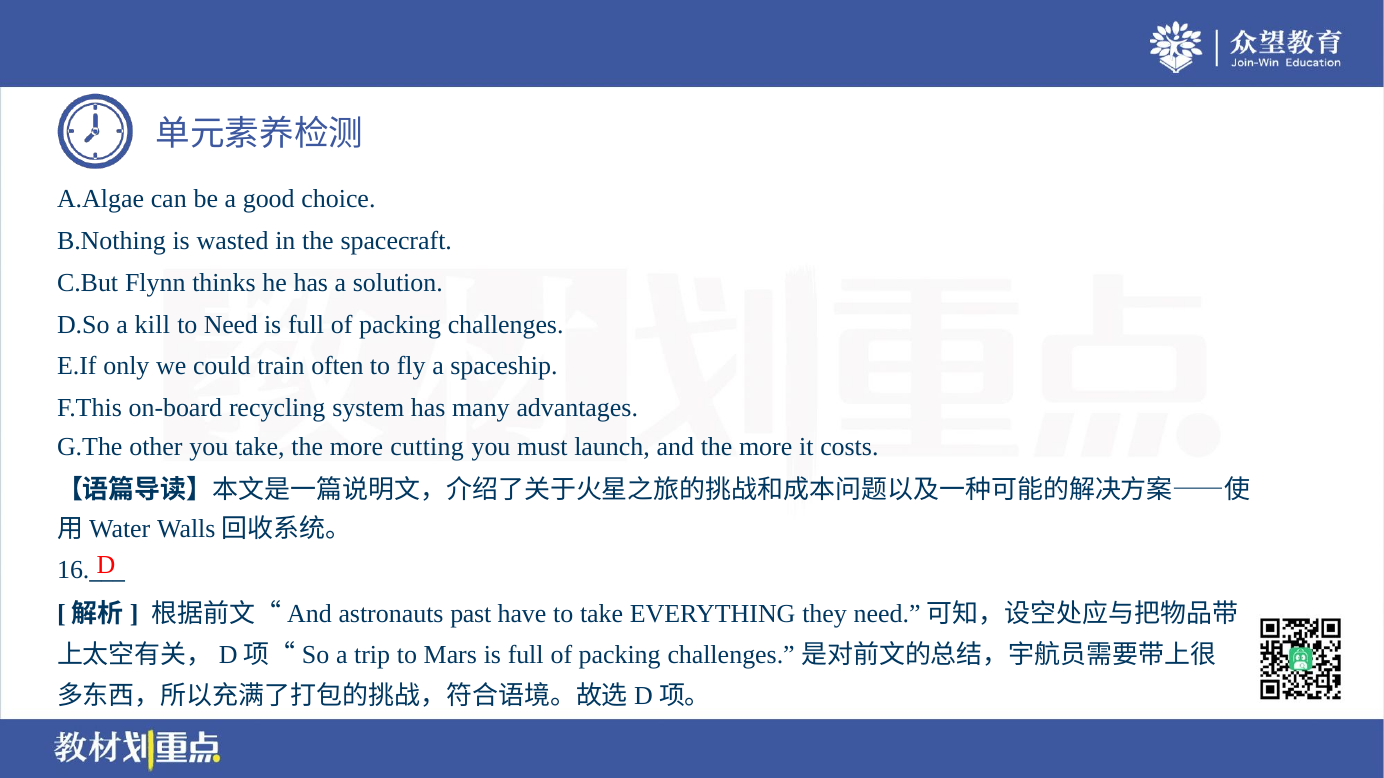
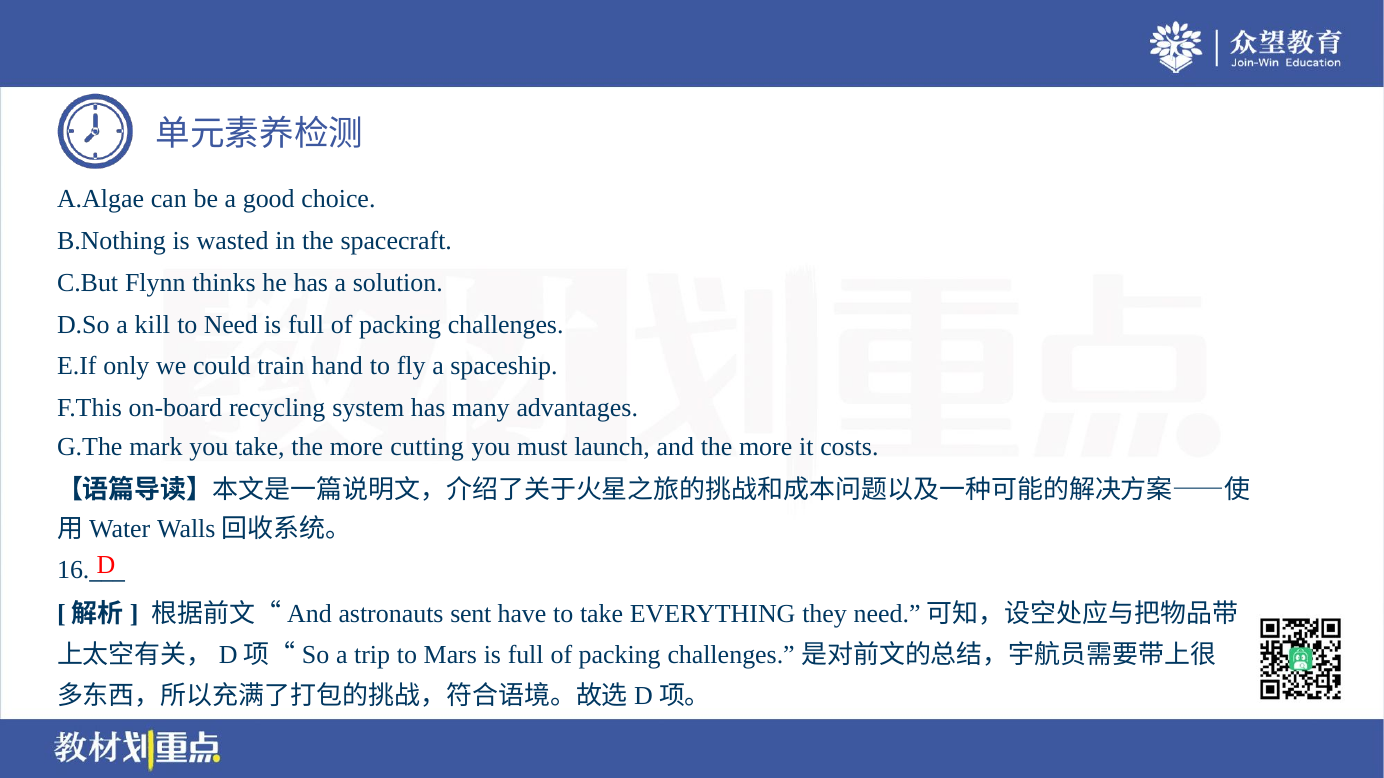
often: often -> hand (337, 367)
other: other -> mark (156, 447)
past: past -> sent (471, 614)
